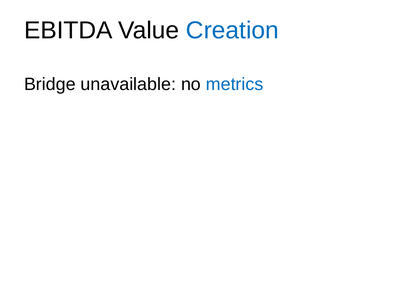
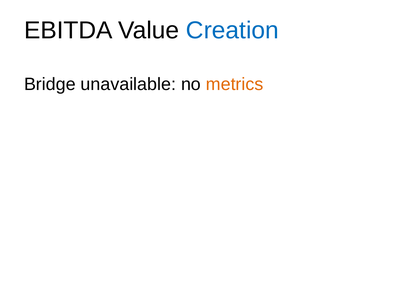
metrics colour: blue -> orange (235, 84)
